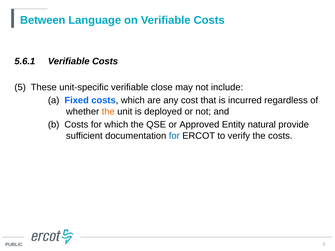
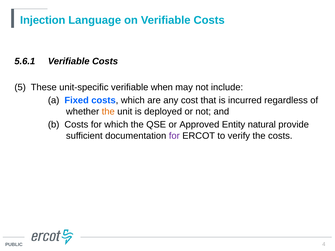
Between: Between -> Injection (43, 20)
close: close -> when (162, 87)
for colour: blue -> purple (174, 136)
